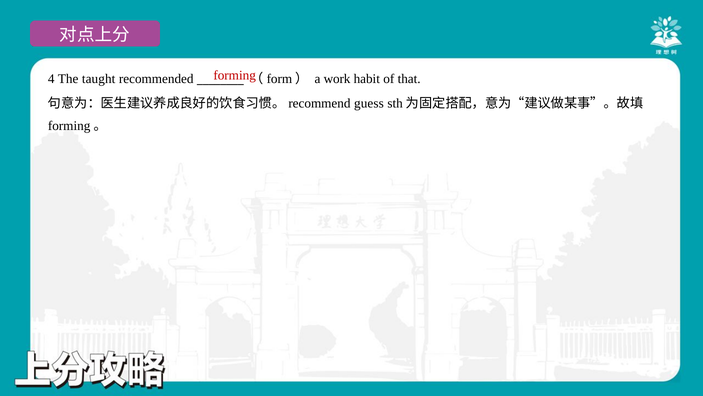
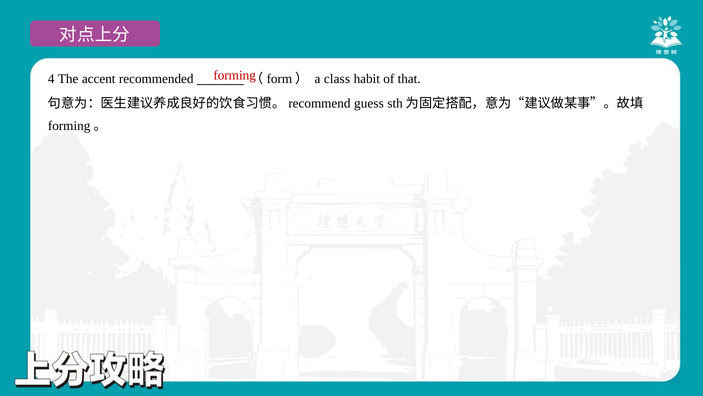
taught: taught -> accent (99, 79)
work: work -> class (337, 79)
